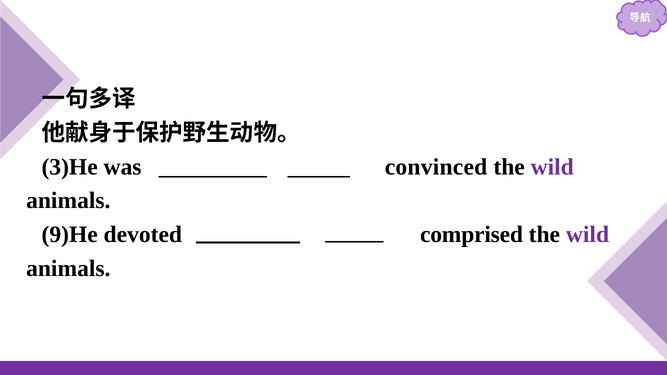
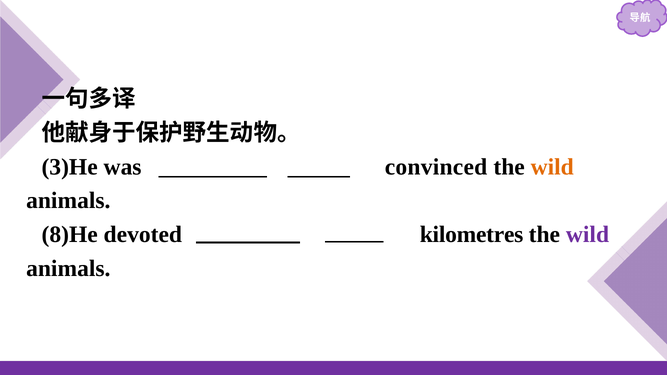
wild colour: purple -> orange (552, 167)
9)He: 9)He -> 8)He (70, 235)
comprised: comprised -> kilometres (472, 235)
